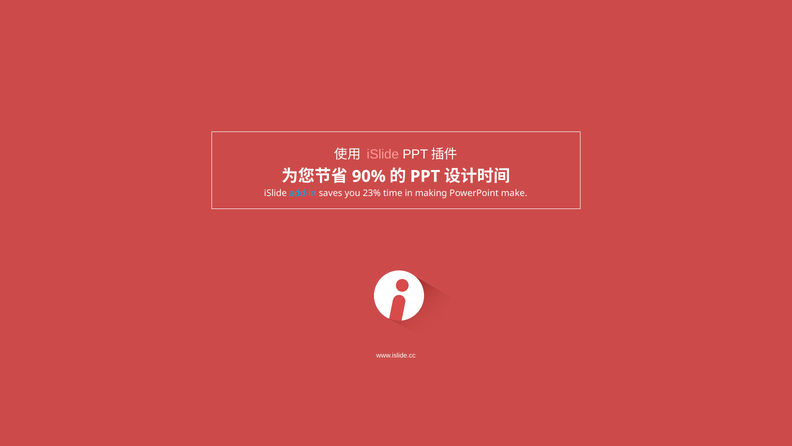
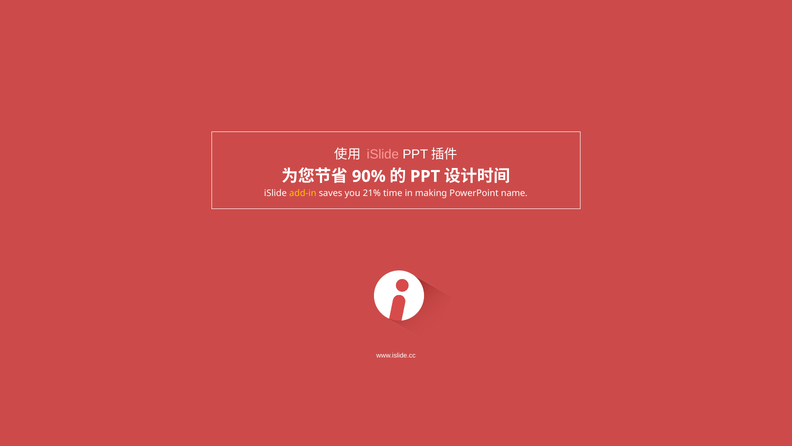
add-in colour: light blue -> yellow (303, 193)
23%: 23% -> 21% (372, 193)
make: make -> name (514, 193)
